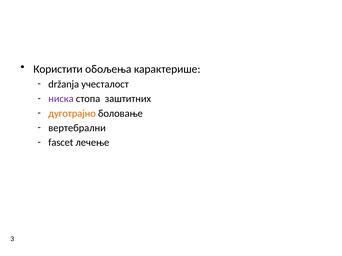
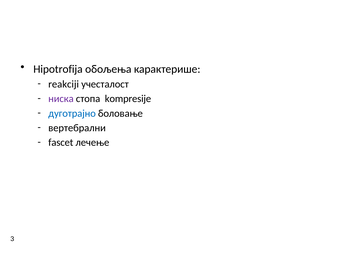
Користити: Користити -> Hipotrofija (58, 69)
držanja: držanja -> reakciji (64, 84)
заштитних: заштитних -> kompresije (128, 99)
дуготрајно colour: orange -> blue (72, 114)
